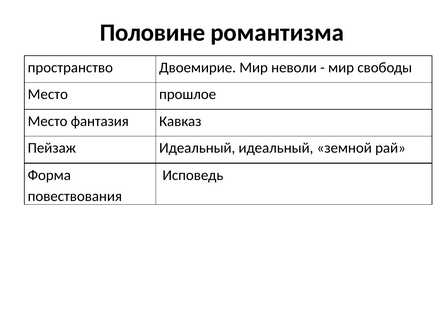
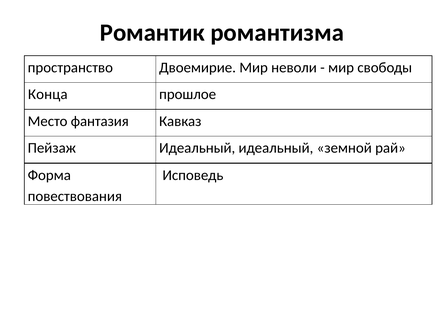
Половине: Половине -> Романтик (152, 33)
Место: Место -> Конца (48, 95)
